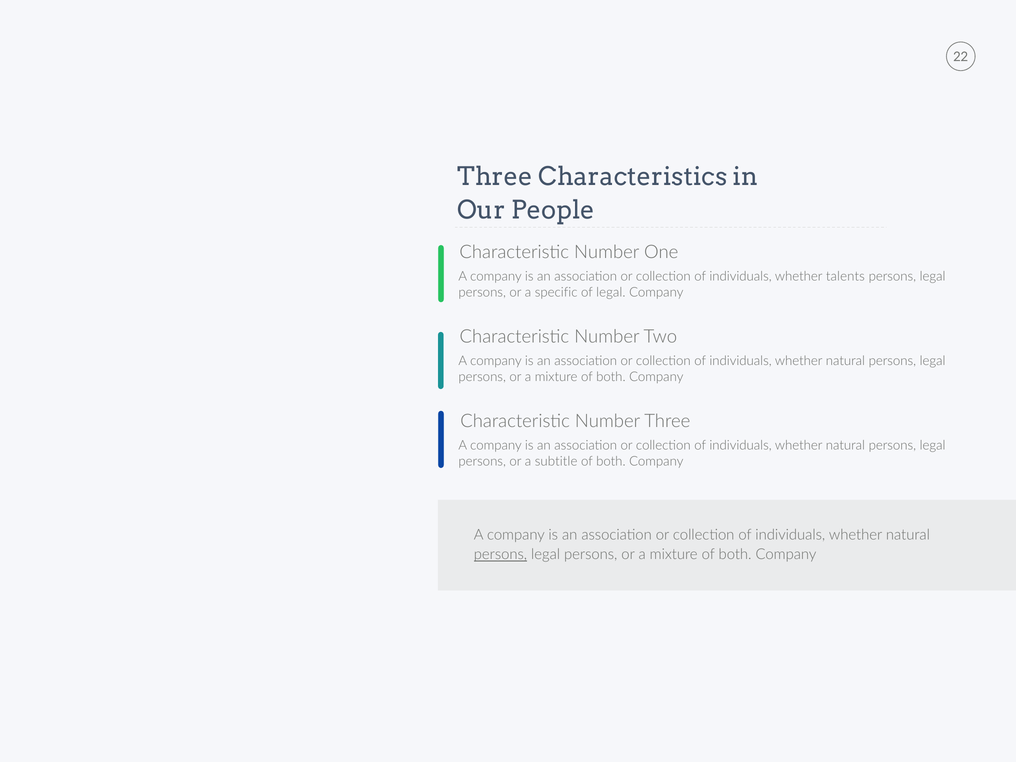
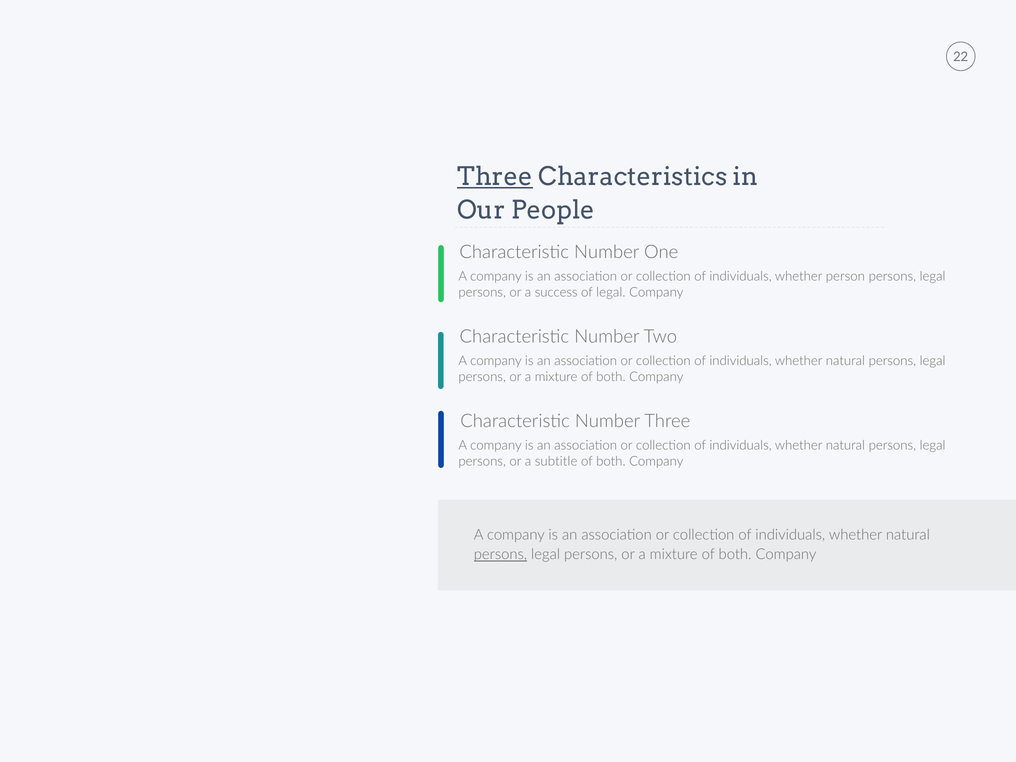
Three underline: none -> present (495, 177)
talents: talents -> person (845, 277)
specific: specific -> success (556, 292)
